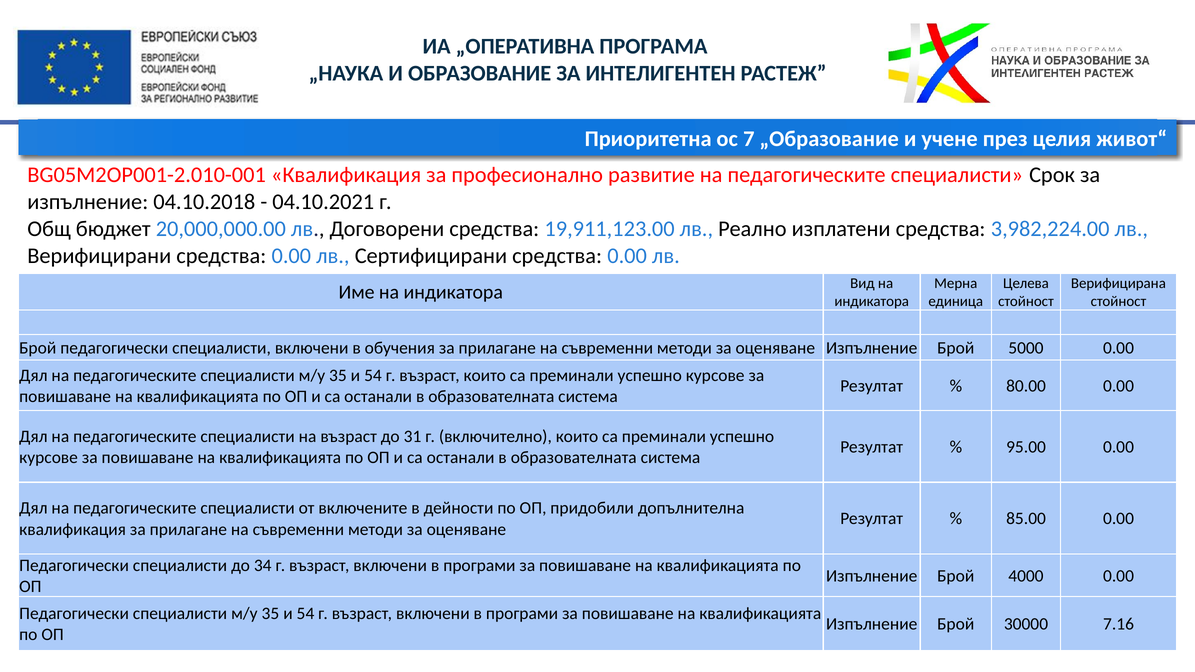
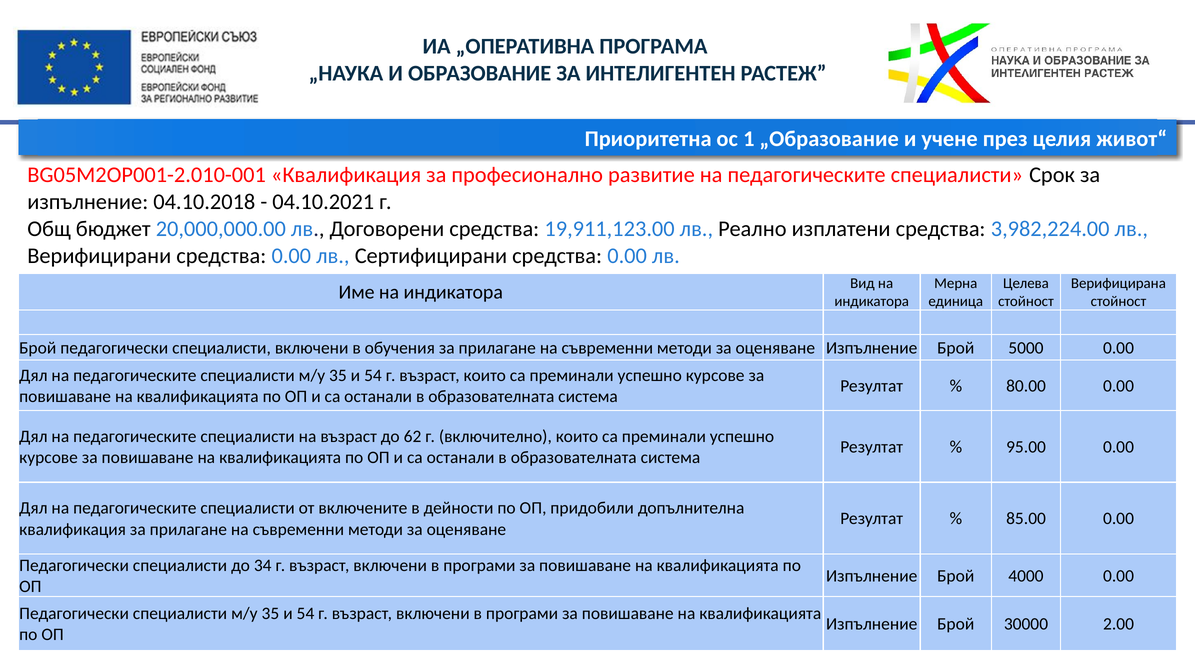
7: 7 -> 1 (749, 139)
31: 31 -> 62 (413, 437)
7.16: 7.16 -> 2.00 (1119, 624)
